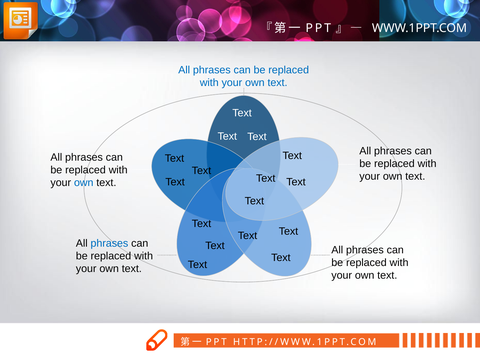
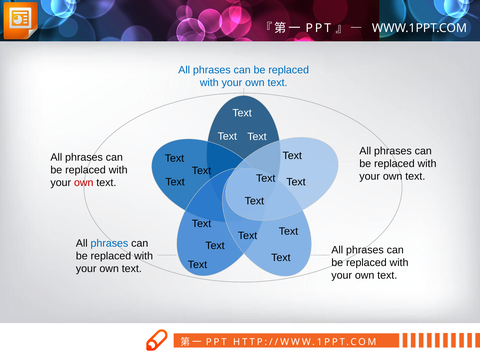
own colour: blue -> red (84, 183)
